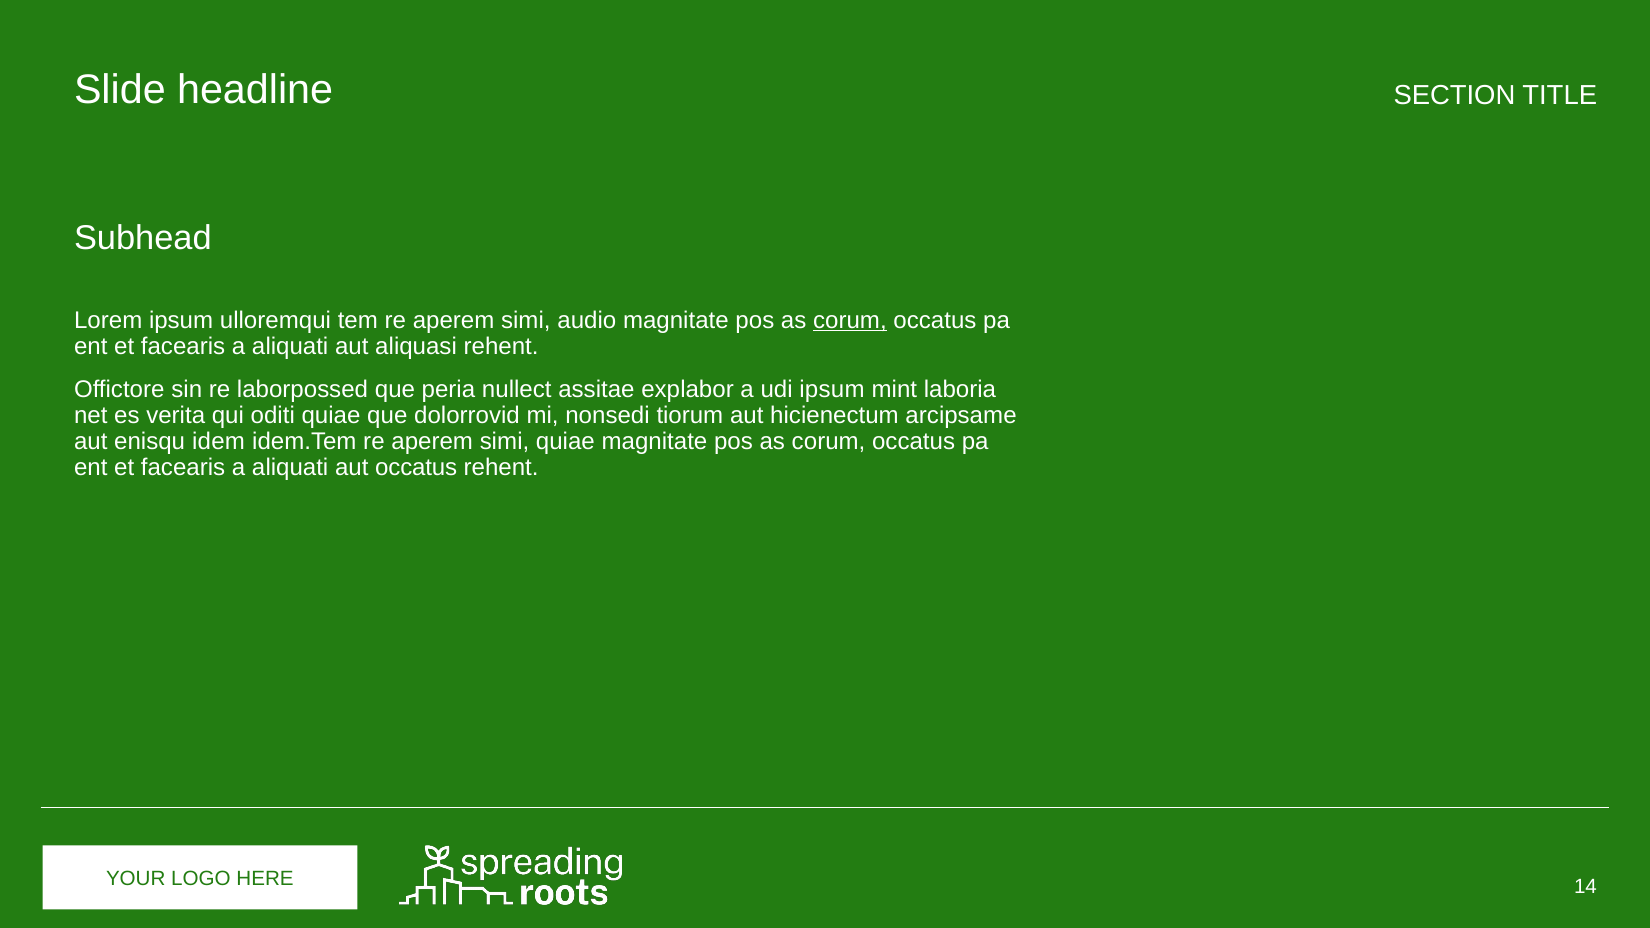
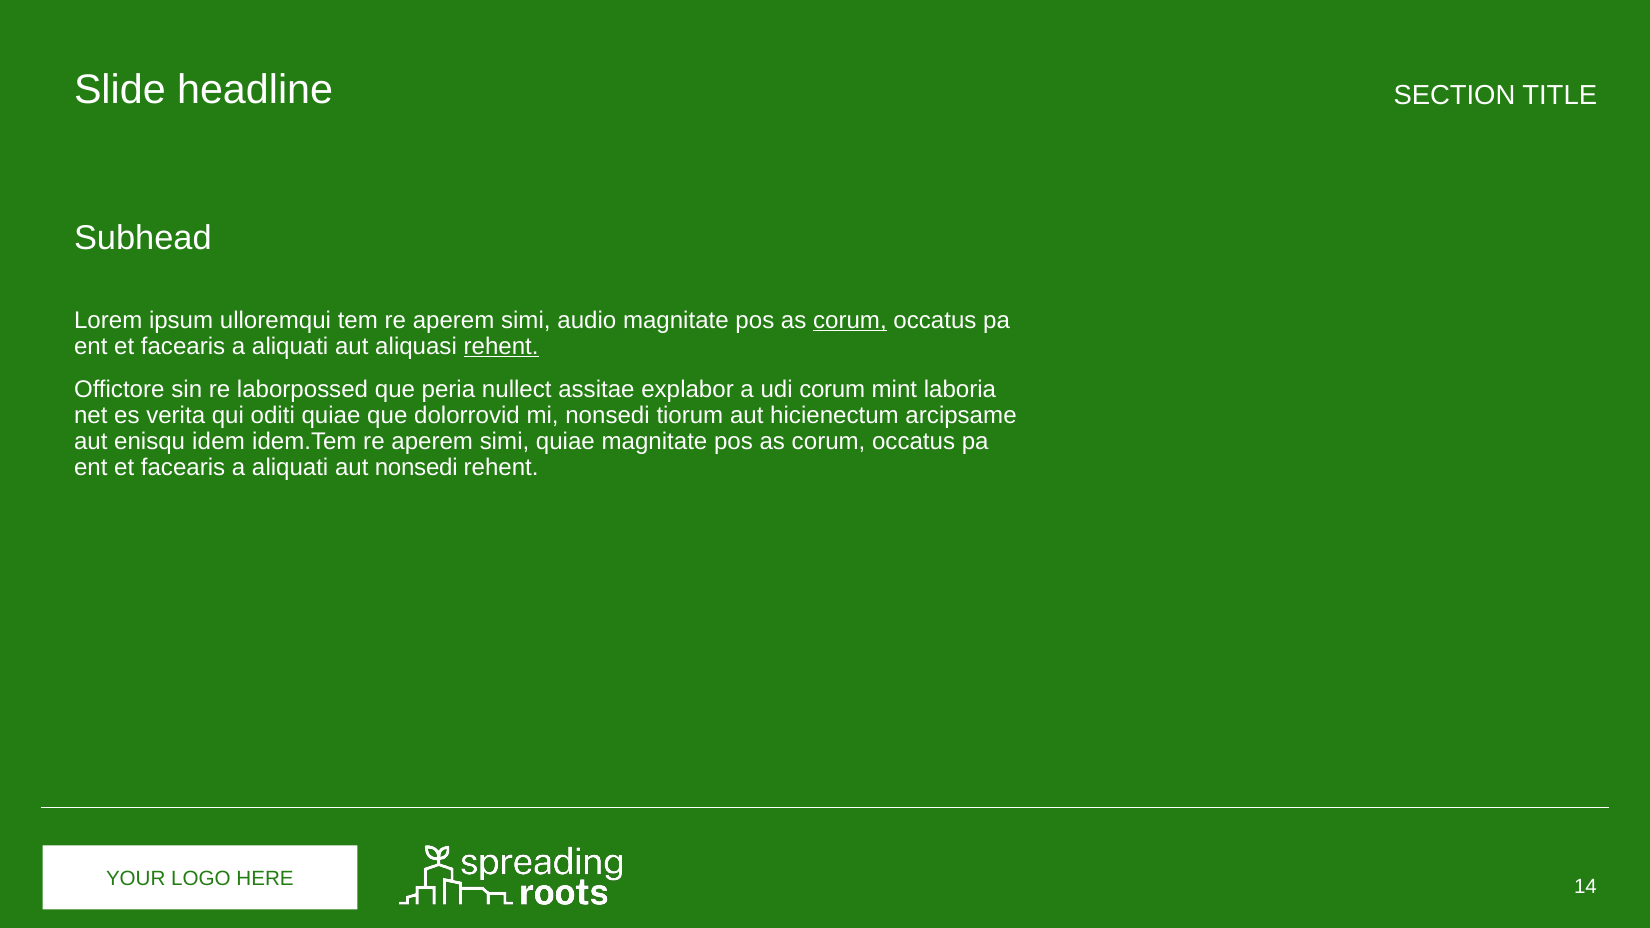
rehent underline: none -> present (501, 346)
udi ipsum: ipsum -> corum (832, 390)
aut occatus: occatus -> nonsedi (416, 468)
